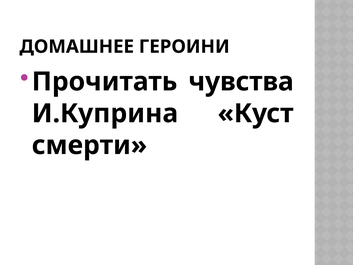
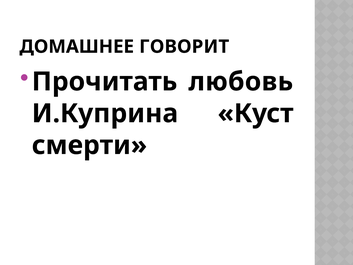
ГЕРОИНИ: ГЕРОИНИ -> ГОВОРИТ (184, 47)
чувства: чувства -> любовь (241, 82)
